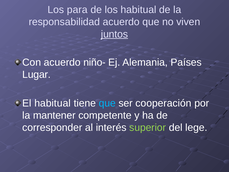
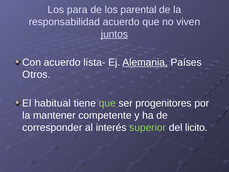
los habitual: habitual -> parental (139, 10)
niño-: niño- -> lista- (94, 62)
Alemania underline: none -> present (145, 62)
Lugar: Lugar -> Otros (36, 75)
que colour: light blue -> light green (107, 103)
cooperación: cooperación -> progenitores (164, 103)
lege: lege -> licito (196, 127)
